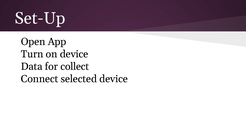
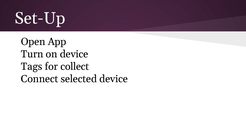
Data: Data -> Tags (32, 66)
